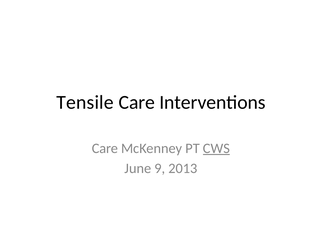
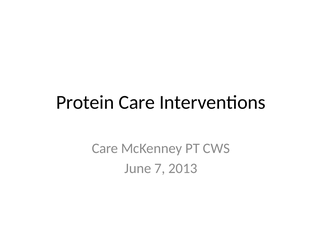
Tensile: Tensile -> Protein (85, 102)
CWS underline: present -> none (216, 148)
9: 9 -> 7 (160, 168)
